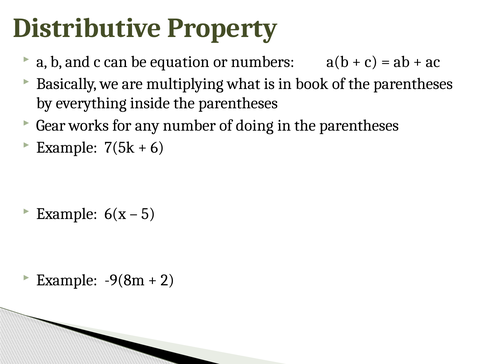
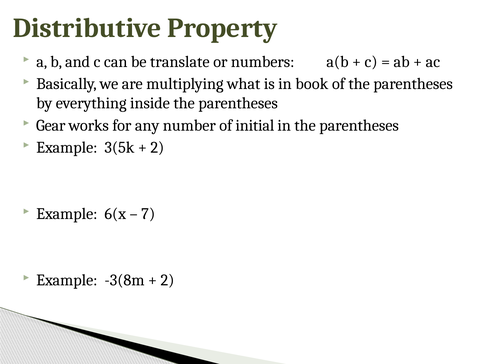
equation: equation -> translate (180, 62)
doing: doing -> initial (255, 125)
7(5k: 7(5k -> 3(5k (119, 147)
6: 6 -> 2 (157, 147)
5: 5 -> 7 (148, 214)
-9(8m: -9(8m -> -3(8m (124, 280)
